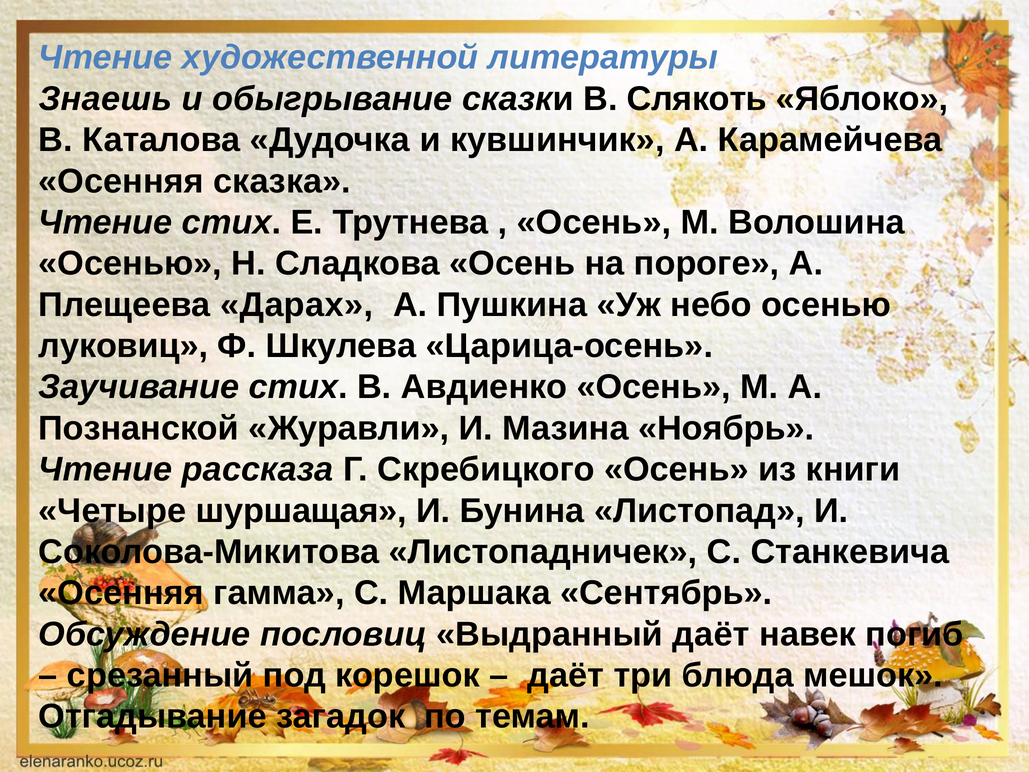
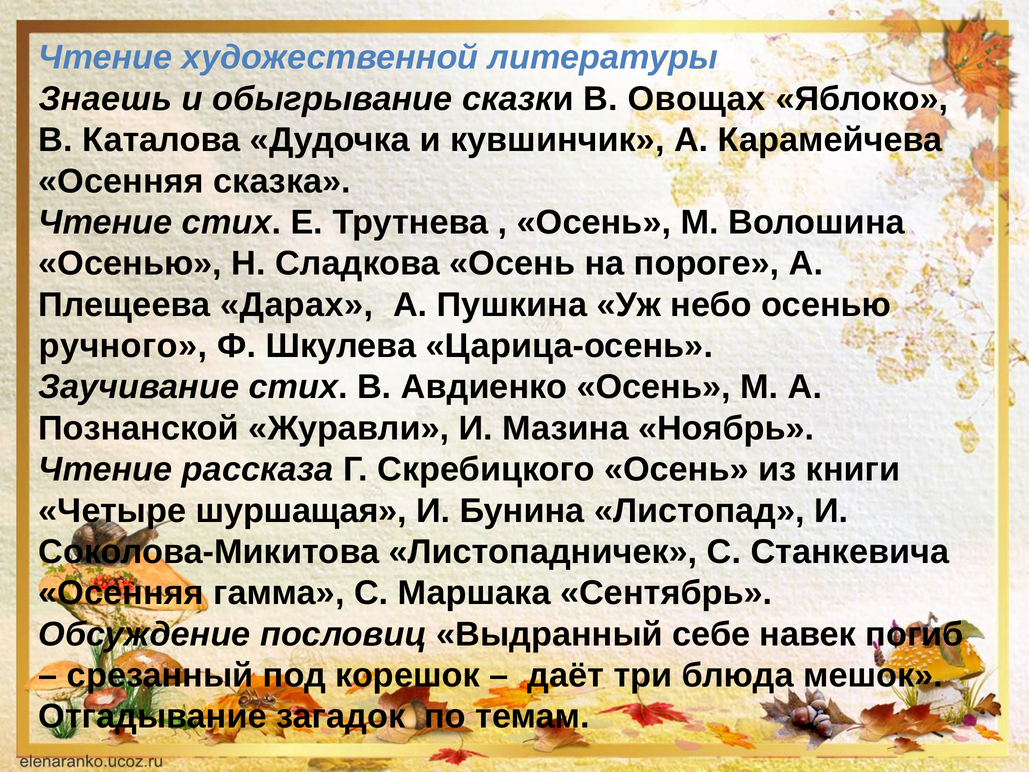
Слякоть: Слякоть -> Овощах (696, 99)
луковиц: луковиц -> ручного (123, 346)
Выдранный даёт: даёт -> себе (711, 634)
